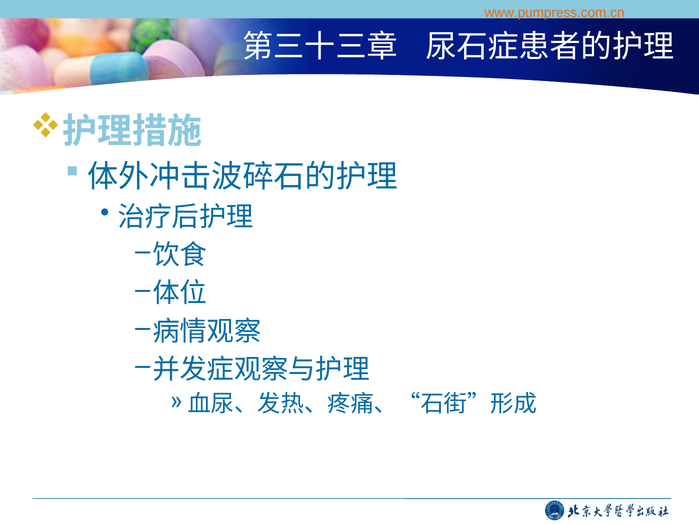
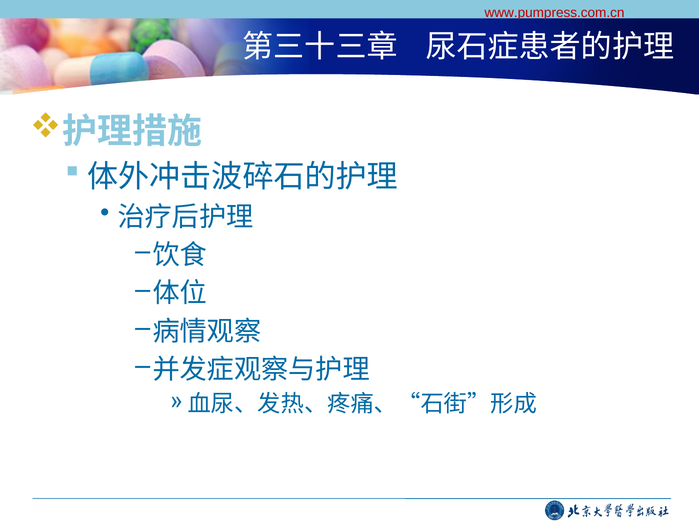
www.pumpress.com.cn colour: orange -> red (554, 13)
